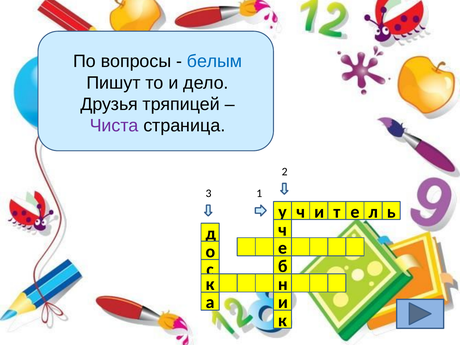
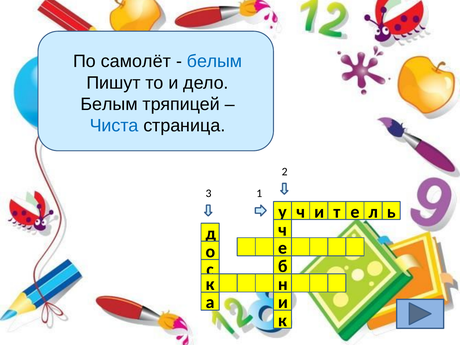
вопросы: вопросы -> самолёт (136, 61)
Друзья: Друзья -> Белым (109, 104)
Чиста colour: purple -> blue (114, 126)
